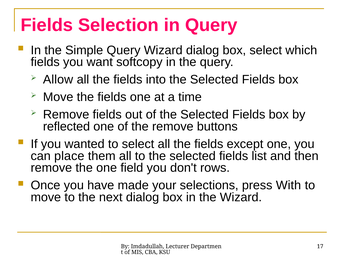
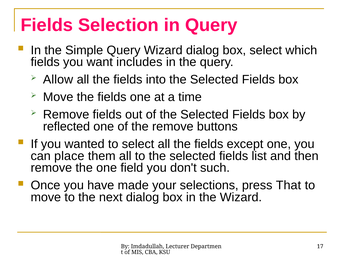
softcopy: softcopy -> includes (139, 62)
rows: rows -> such (215, 168)
With: With -> That (288, 185)
